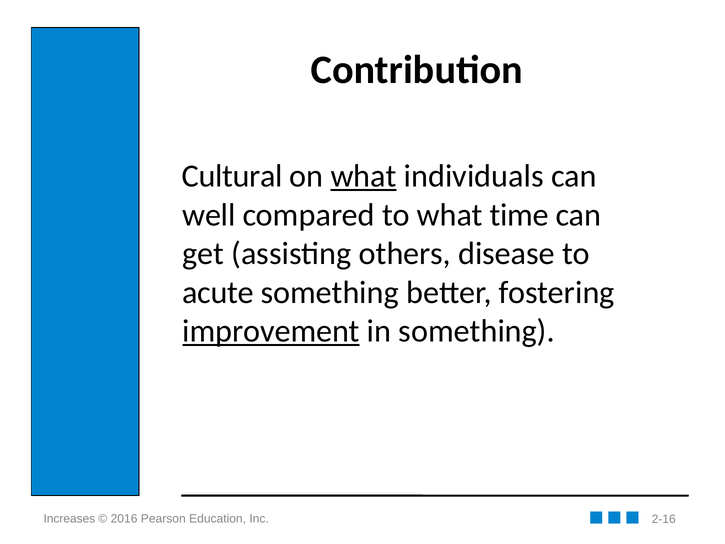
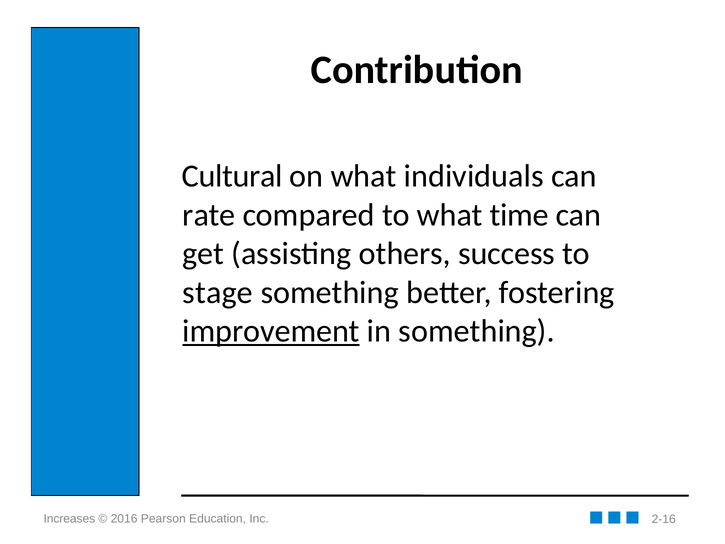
what underline: present -> none (363, 176)
well: well -> rate (209, 215)
disease: disease -> success (507, 254)
acute: acute -> stage (218, 292)
